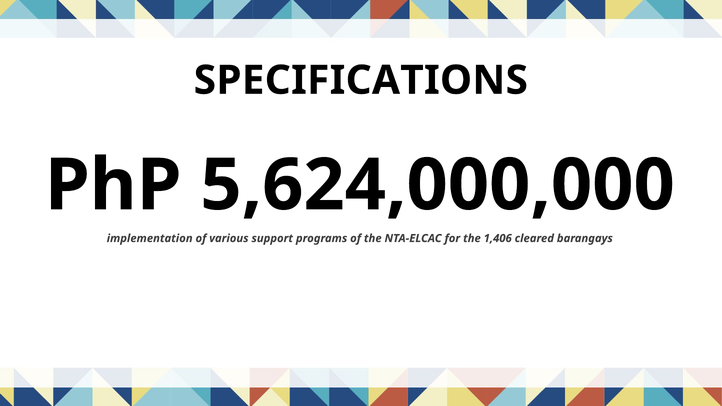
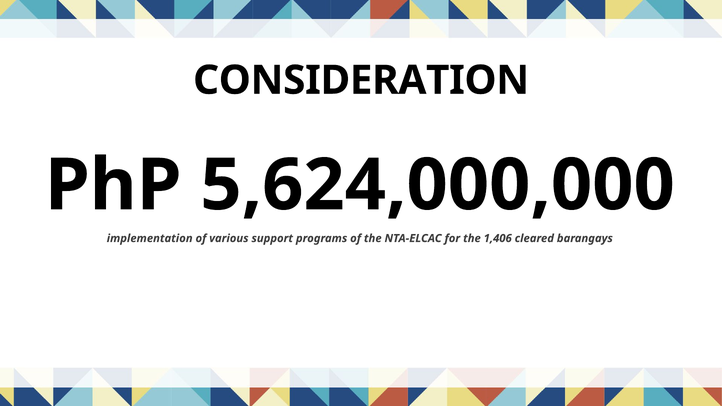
SPECIFICATIONS: SPECIFICATIONS -> CONSIDERATION (361, 80)
